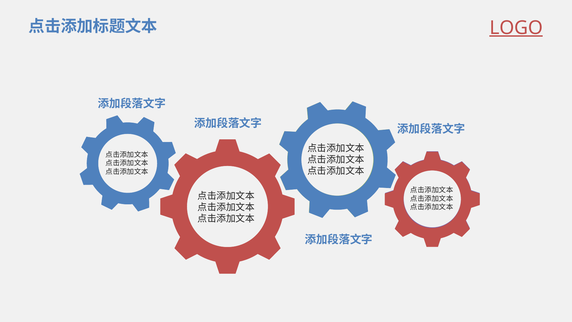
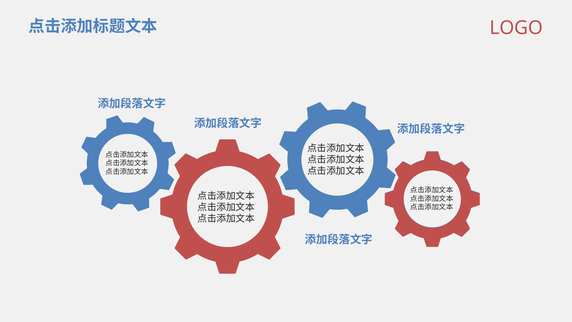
LOGO underline: present -> none (516, 28)
